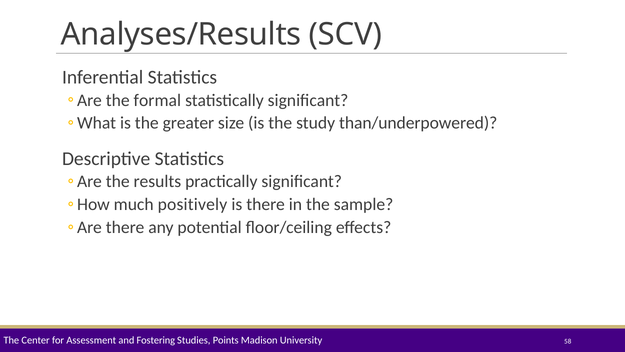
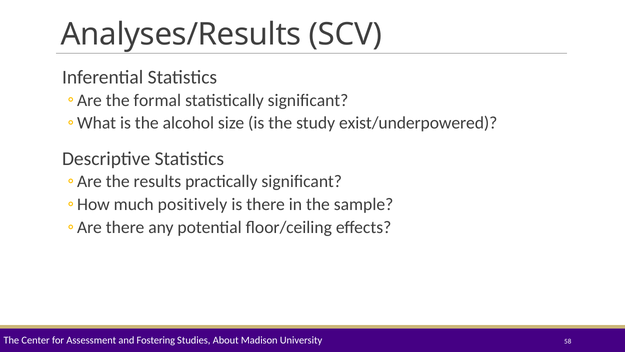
greater: greater -> alcohol (188, 123)
than/underpowered: than/underpowered -> exist/underpowered (418, 123)
Points: Points -> About (226, 340)
